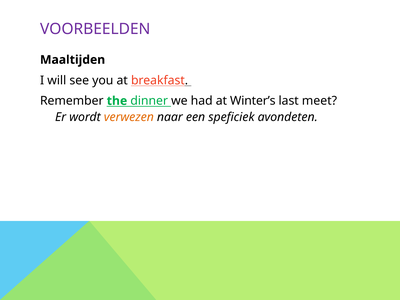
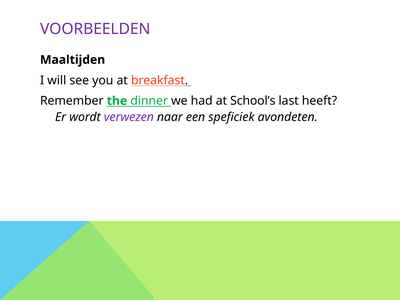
Winter’s: Winter’s -> School’s (253, 101)
meet: meet -> heeft (320, 101)
verwezen colour: orange -> purple (129, 117)
